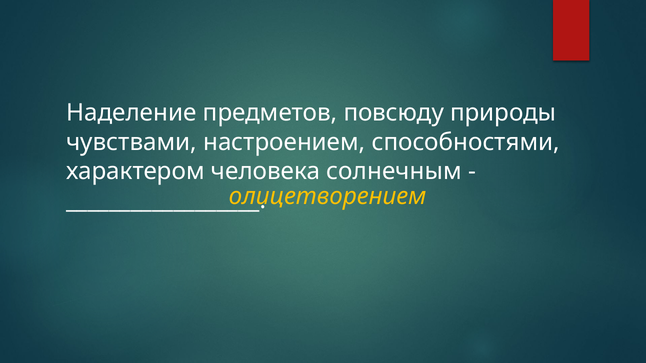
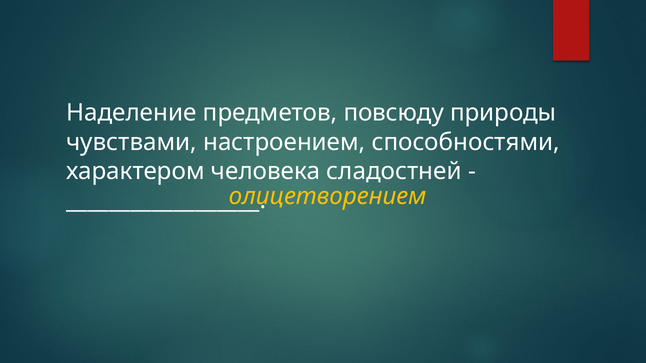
солнечным: солнечным -> сладостней (394, 171)
